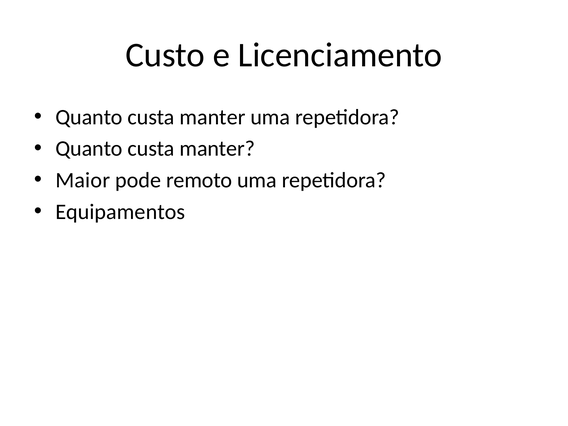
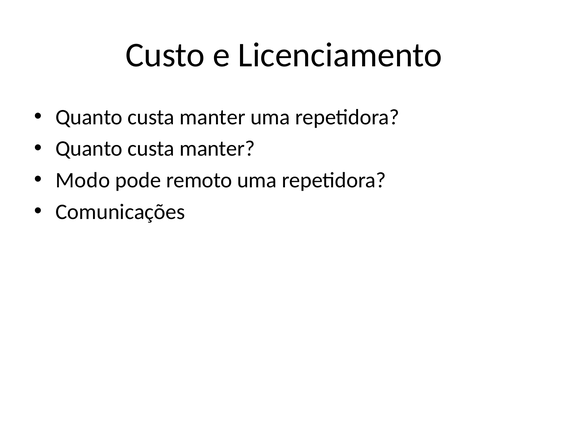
Maior: Maior -> Modo (83, 180)
Equipamentos: Equipamentos -> Comunicações (120, 212)
